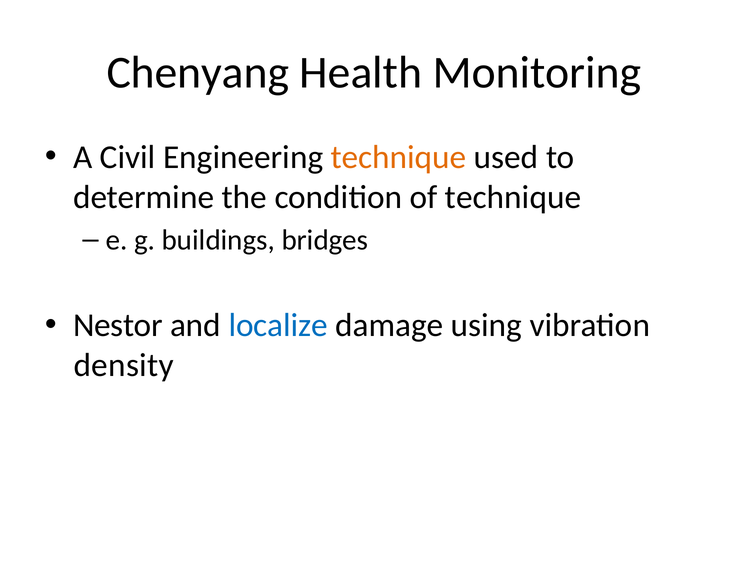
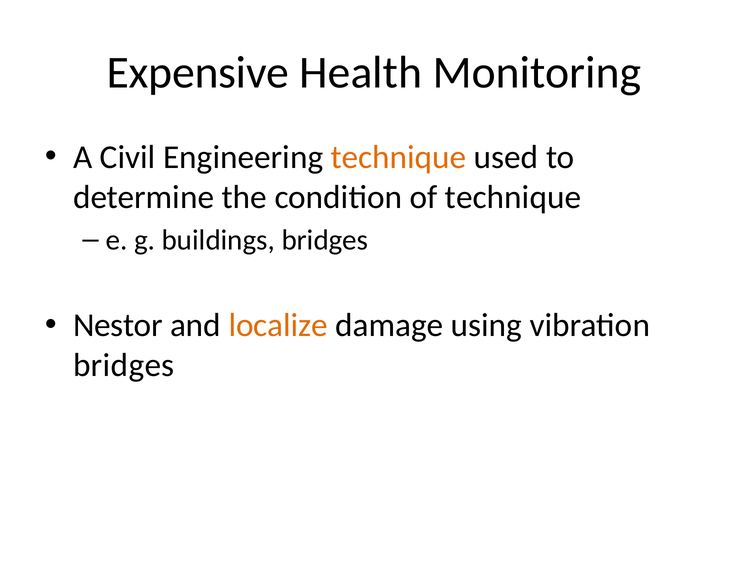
Chenyang: Chenyang -> Expensive (198, 73)
localize colour: blue -> orange (278, 325)
density: density -> bridges (124, 365)
